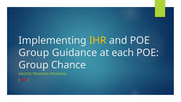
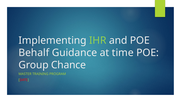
IHR colour: yellow -> light green (98, 40)
Group: Group -> Behalf (34, 53)
each: each -> time (123, 53)
